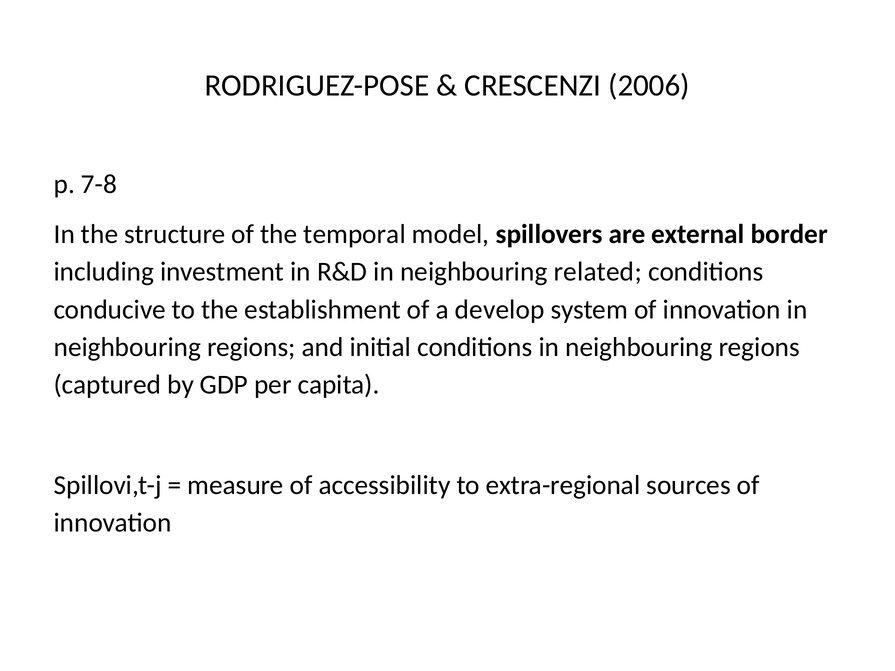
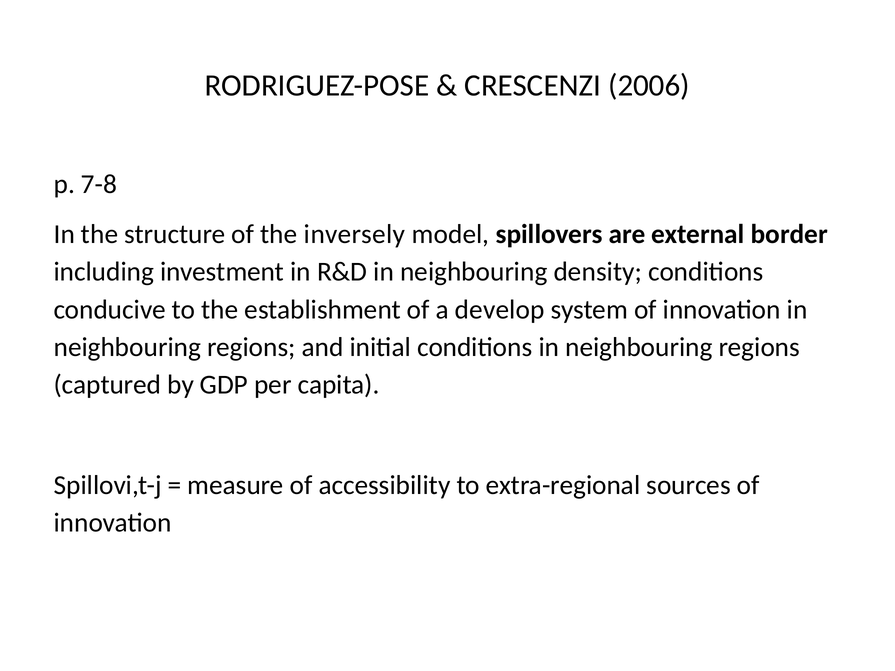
temporal: temporal -> inversely (355, 234)
related: related -> density (598, 272)
